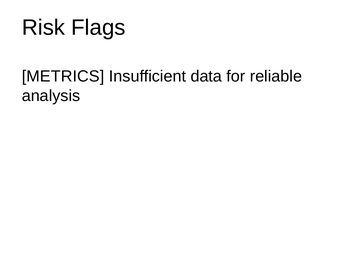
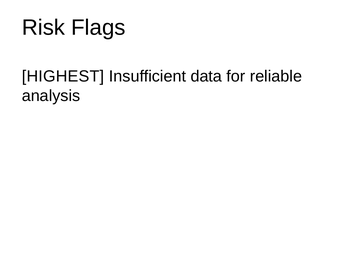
METRICS: METRICS -> HIGHEST (63, 76)
